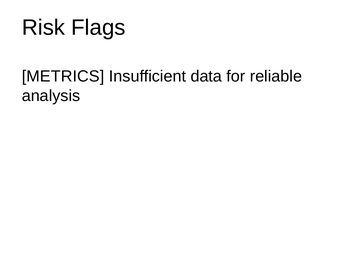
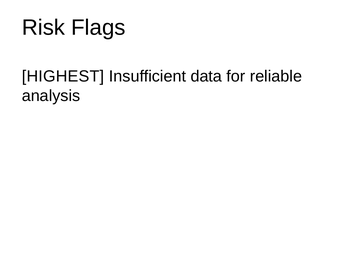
METRICS: METRICS -> HIGHEST (63, 76)
